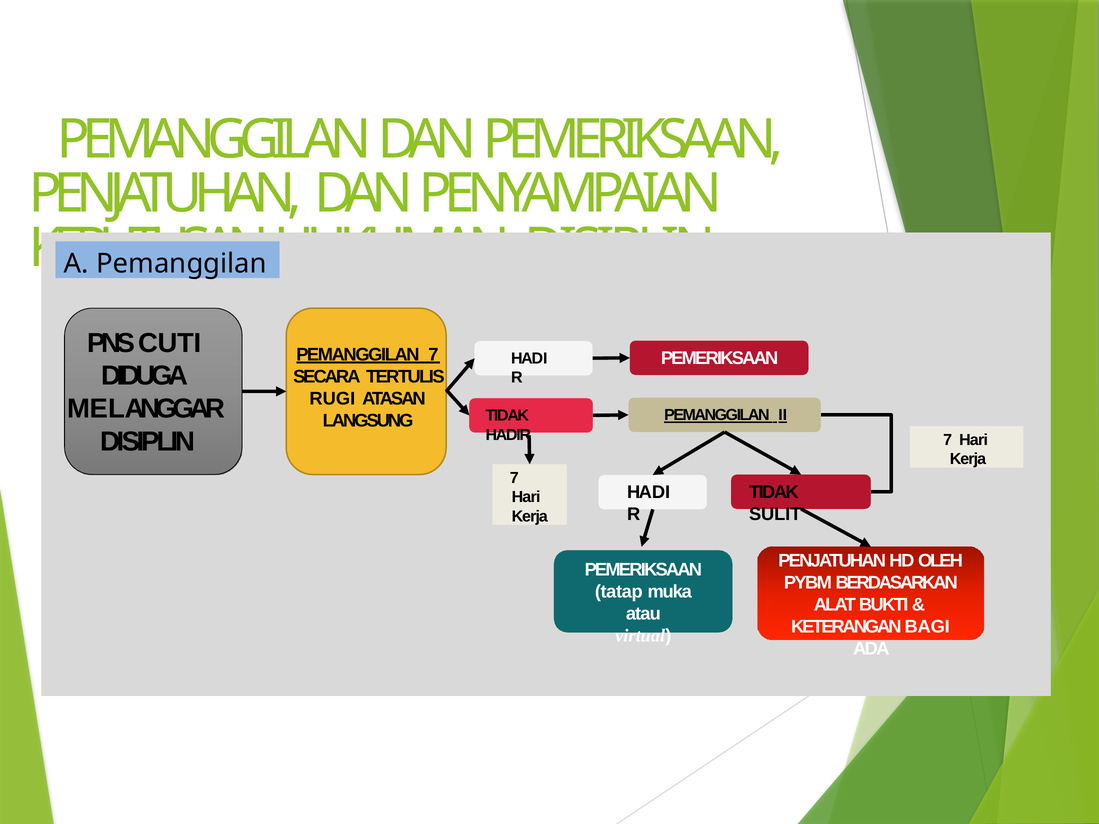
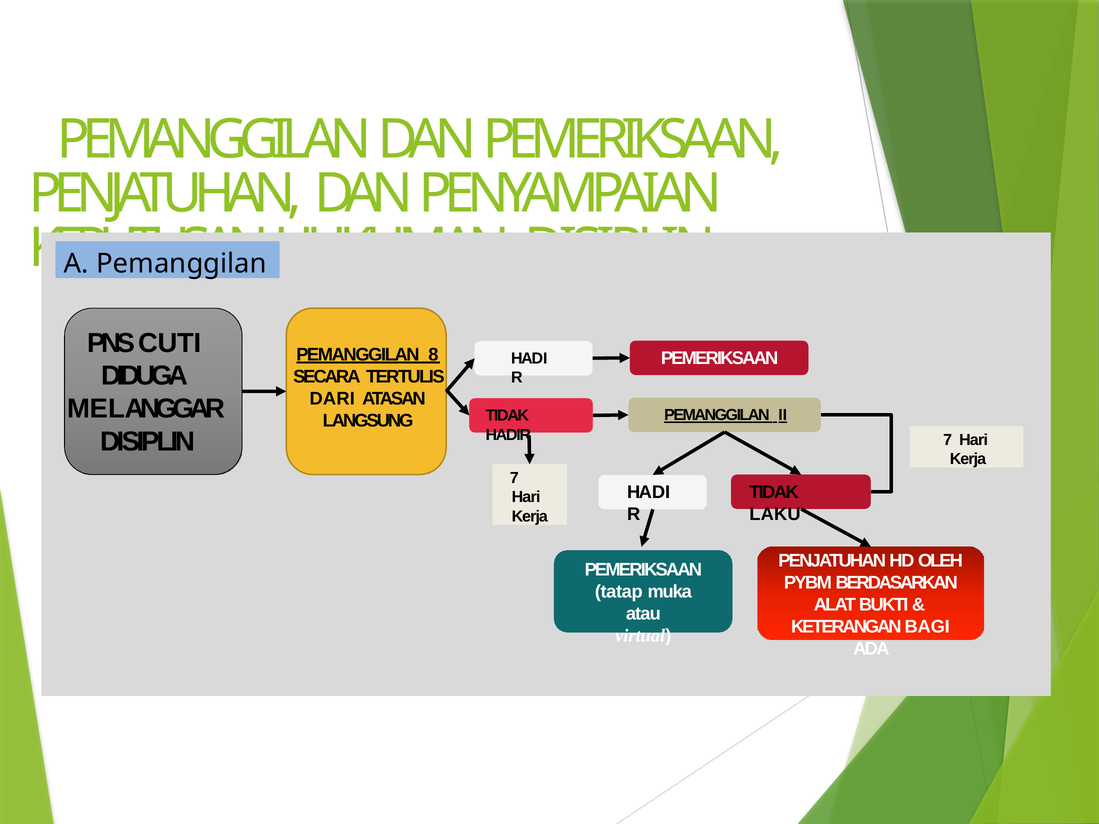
7: 7 -> 8 (433, 355)
RUGI: RUGI -> DARI (332, 399)
SULIT: SULIT -> LAKU (775, 514)
